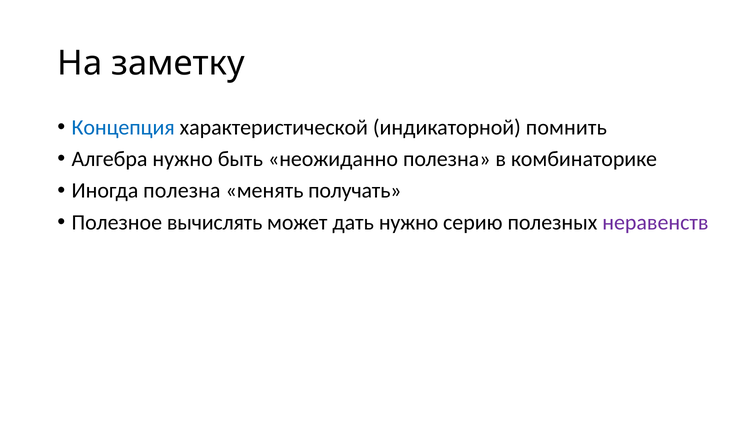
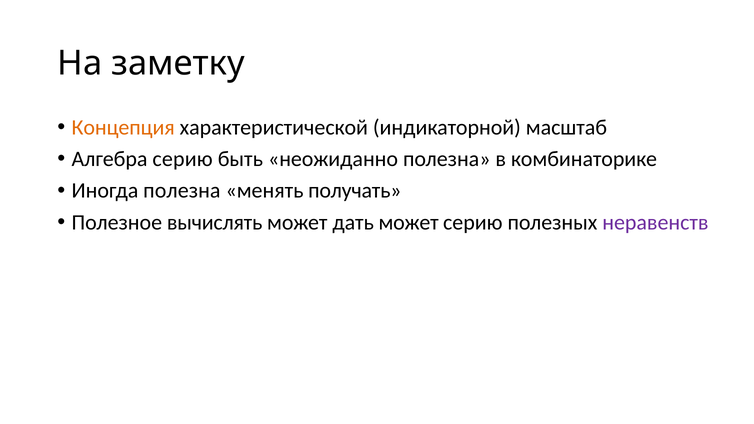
Концепция colour: blue -> orange (123, 127)
помнить: помнить -> масштаб (566, 127)
Алгебра нужно: нужно -> серию (183, 159)
дать нужно: нужно -> может (409, 222)
